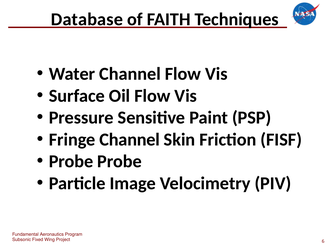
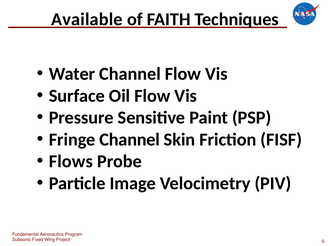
Database: Database -> Available (87, 19)
Probe: Probe -> Flows (71, 161)
